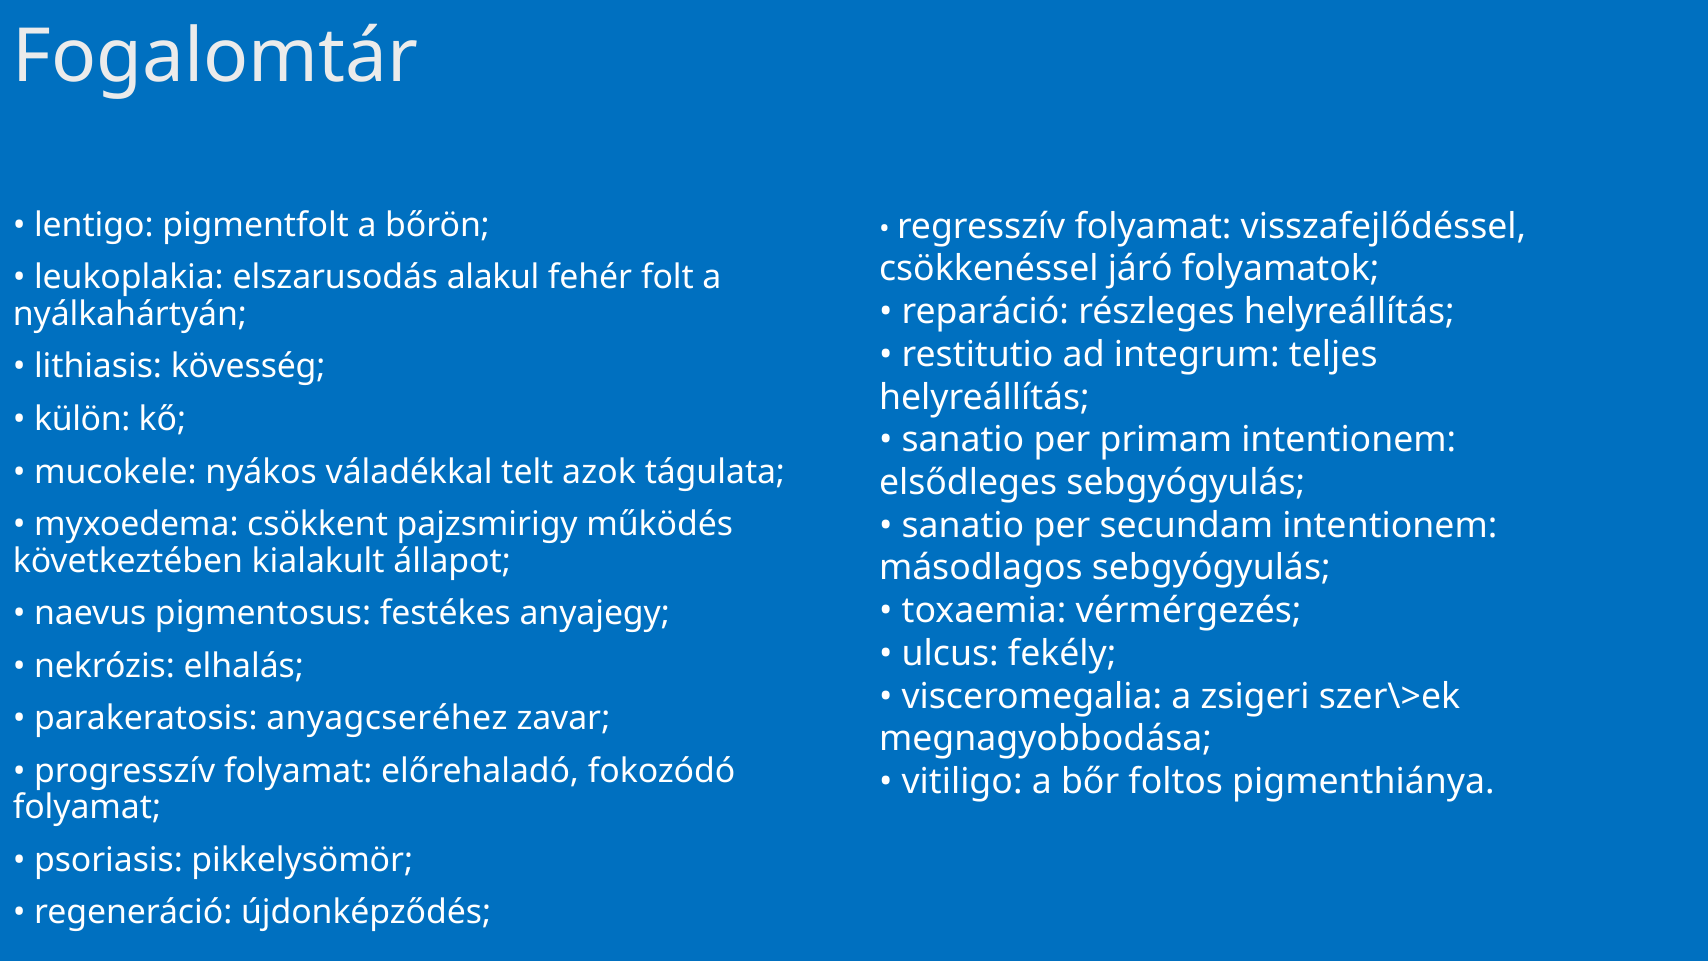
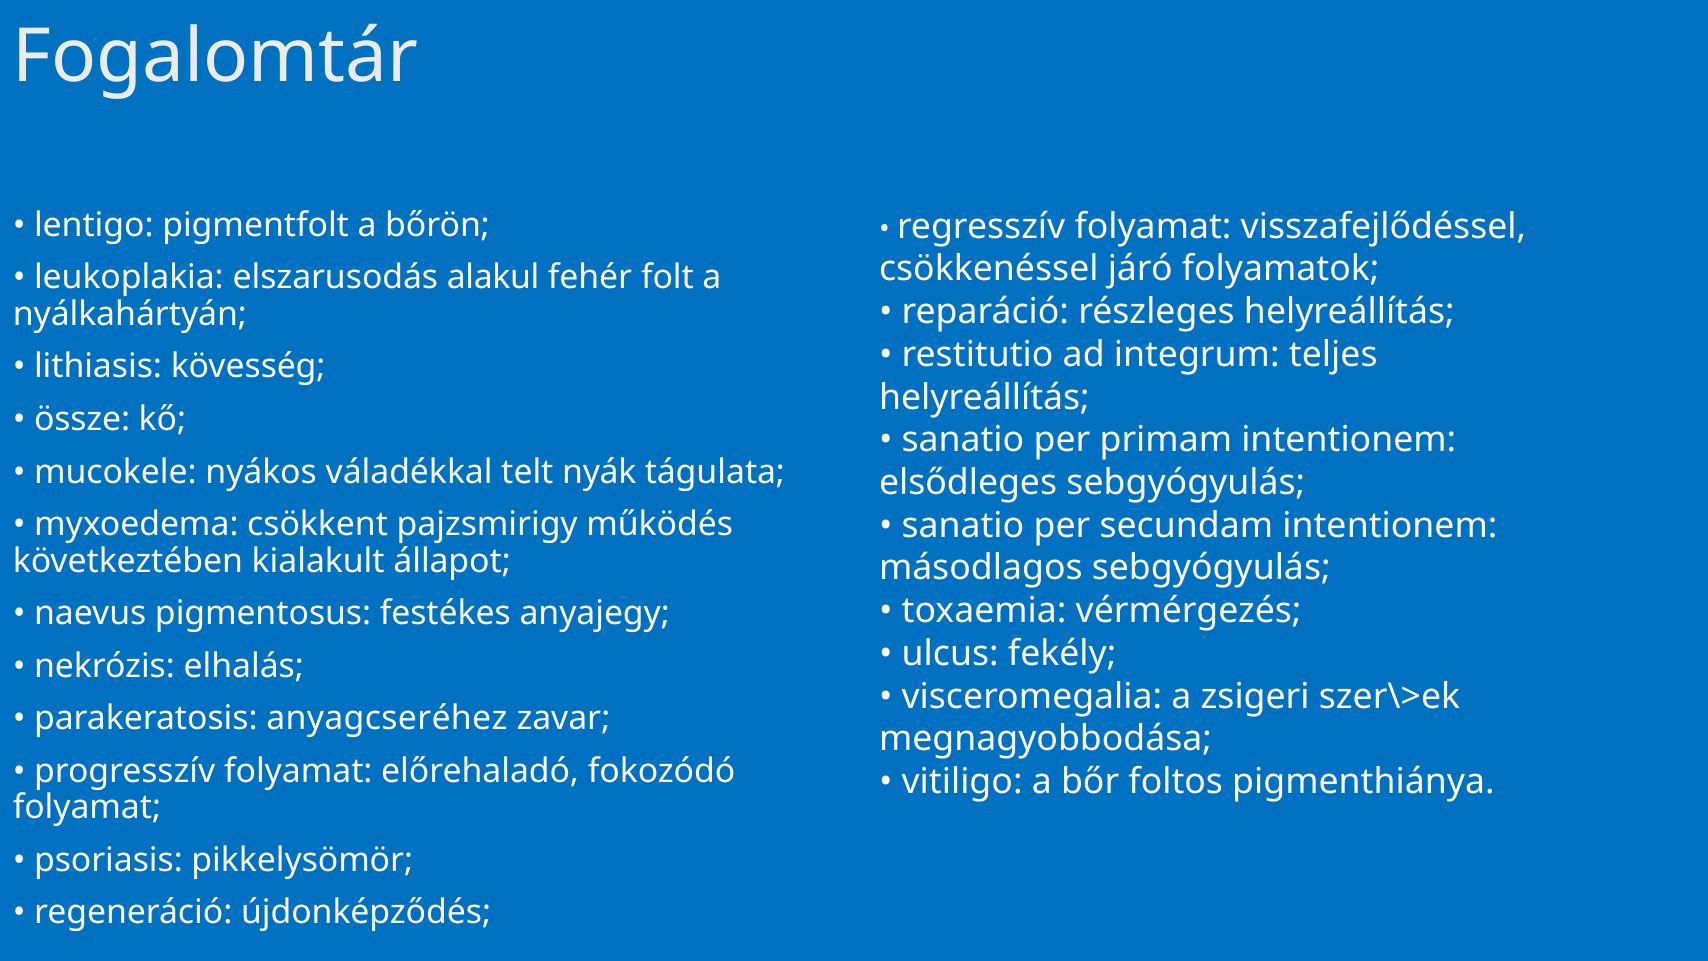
külön: külön -> össze (82, 419)
azok: azok -> nyák (599, 472)
